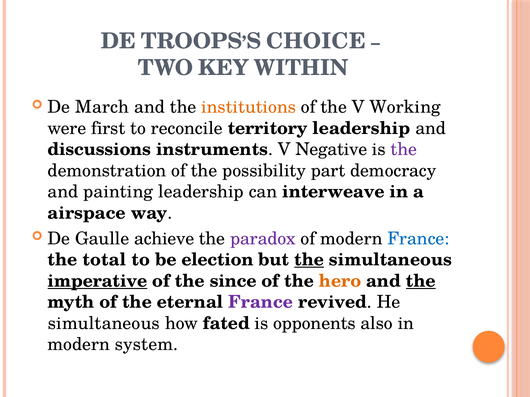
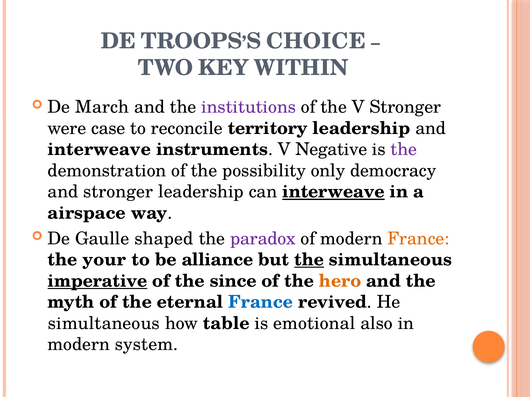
institutions colour: orange -> purple (249, 107)
V Working: Working -> Stronger (405, 107)
first: first -> case (108, 128)
discussions: discussions -> interweave (99, 150)
part: part -> only (328, 171)
and painting: painting -> stronger (118, 192)
interweave underline: none -> present (334, 192)
achieve: achieve -> shaped (164, 239)
France colour: blue -> orange (418, 239)
total: total -> your (104, 260)
election: election -> alliance (217, 260)
the underline: present -> none (421, 281)
France colour: purple -> blue (261, 302)
fated: fated -> table (226, 324)
opponents: opponents -> emotional (314, 324)
